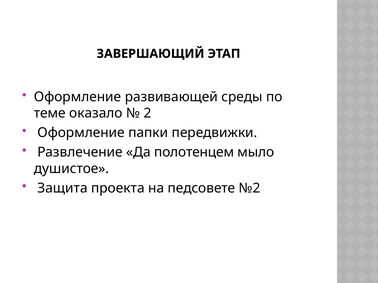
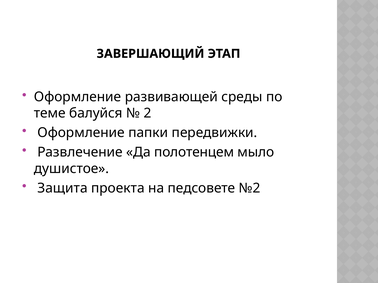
оказало: оказало -> балуйся (96, 113)
